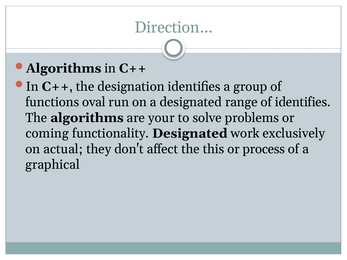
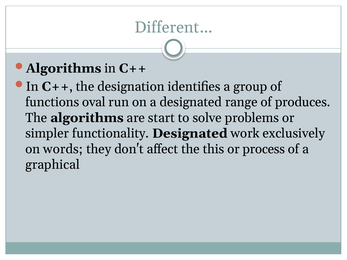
Direction…: Direction… -> Different… (173, 27)
of identifies: identifies -> produces (303, 102)
your: your -> start (161, 118)
coming: coming -> simpler (47, 134)
actual: actual -> words (63, 149)
